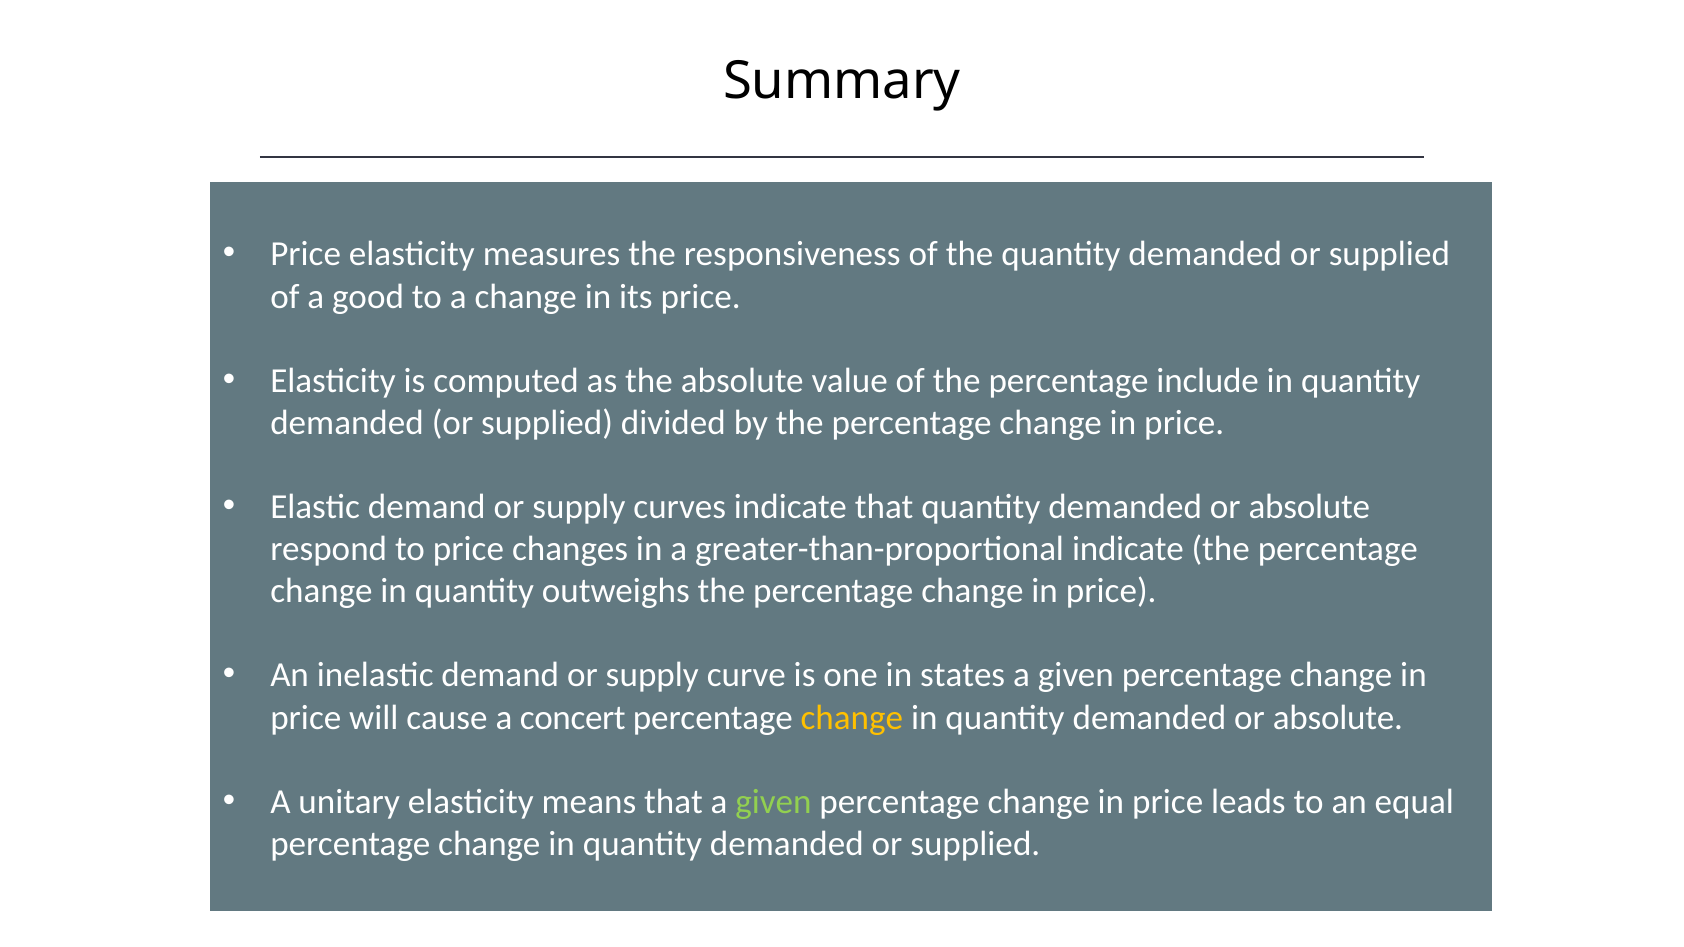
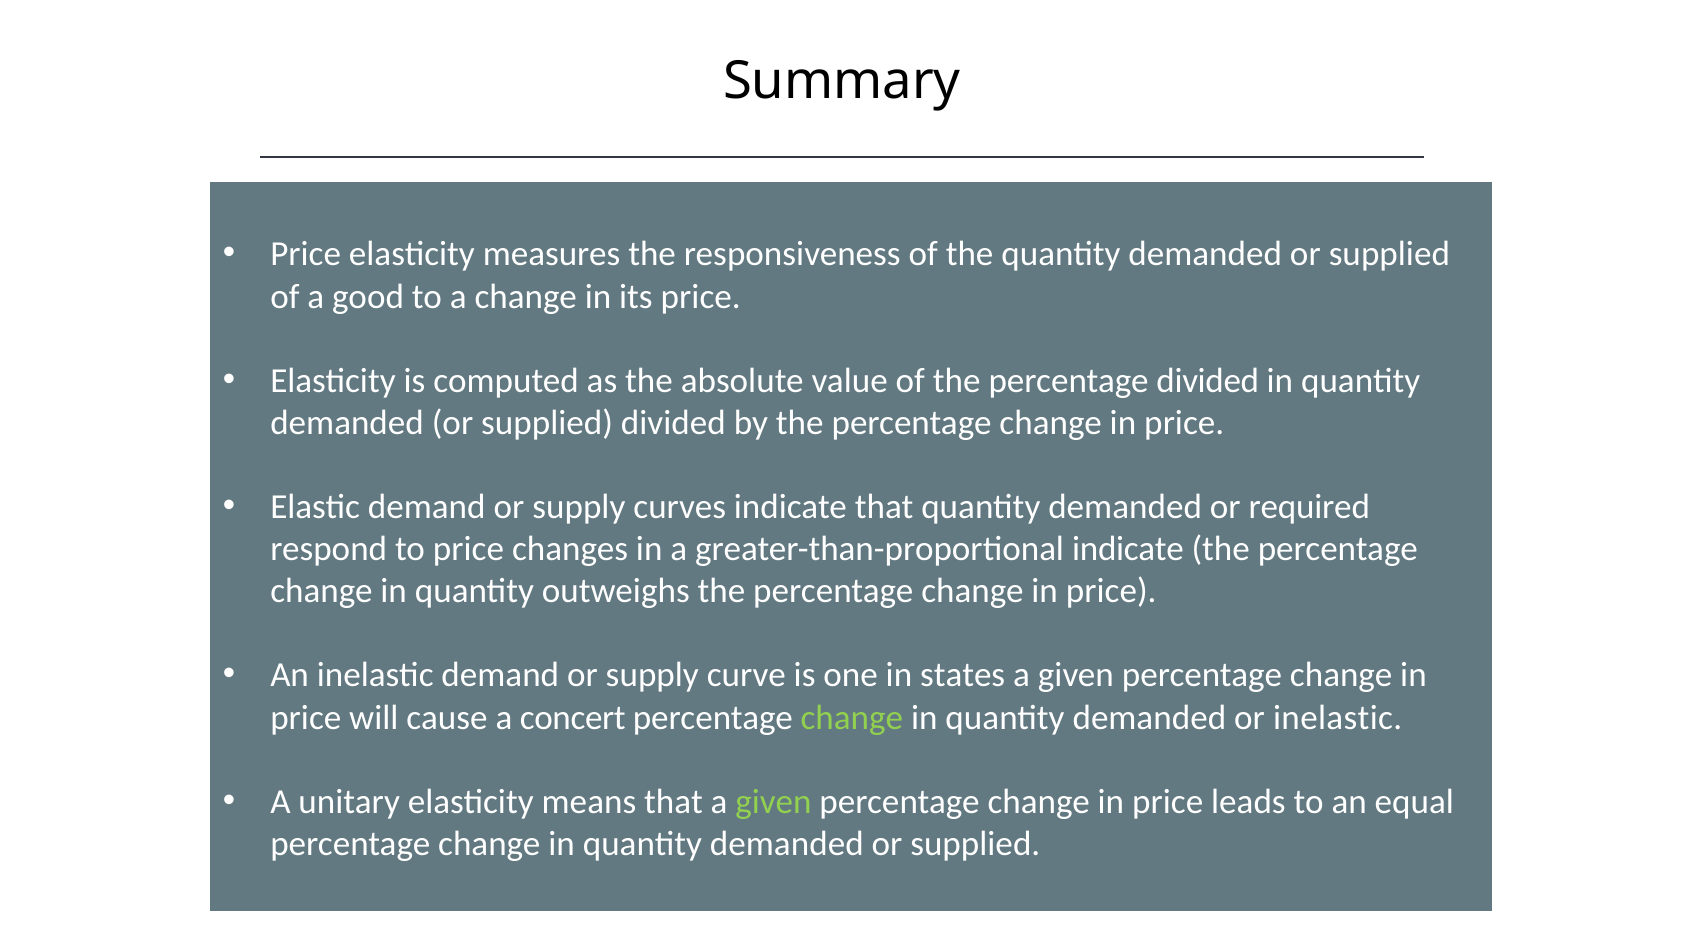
percentage include: include -> divided (1208, 381)
absolute: absolute -> required (1309, 507)
change colour: yellow -> light green (852, 718)
absolute: absolute -> inelastic (1338, 718)
